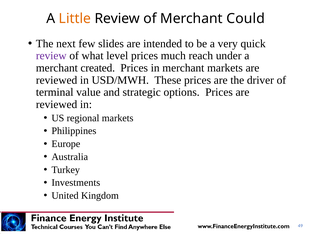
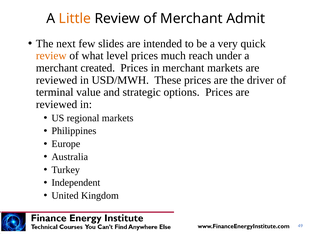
Could: Could -> Admit (246, 18)
review colour: purple -> orange (51, 56)
Investments: Investments -> Independent (76, 183)
